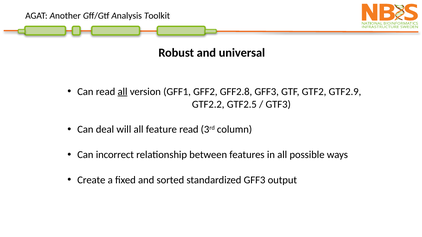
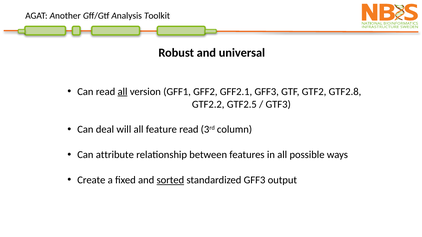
GFF2.8: GFF2.8 -> GFF2.1 (236, 92)
GTF2.9: GTF2.9 -> GTF2.8 (345, 92)
incorrect: incorrect -> attribute (115, 155)
sorted underline: none -> present (170, 180)
